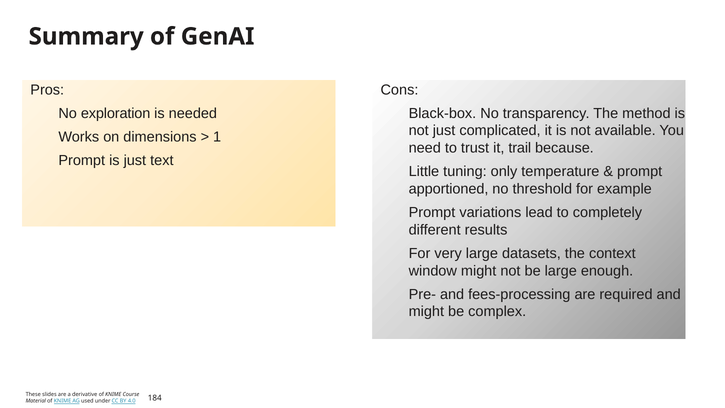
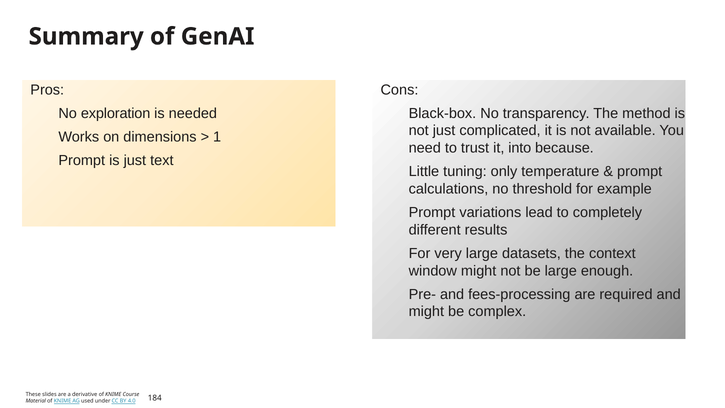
trail: trail -> into (520, 148)
apportioned: apportioned -> calculations (449, 189)
